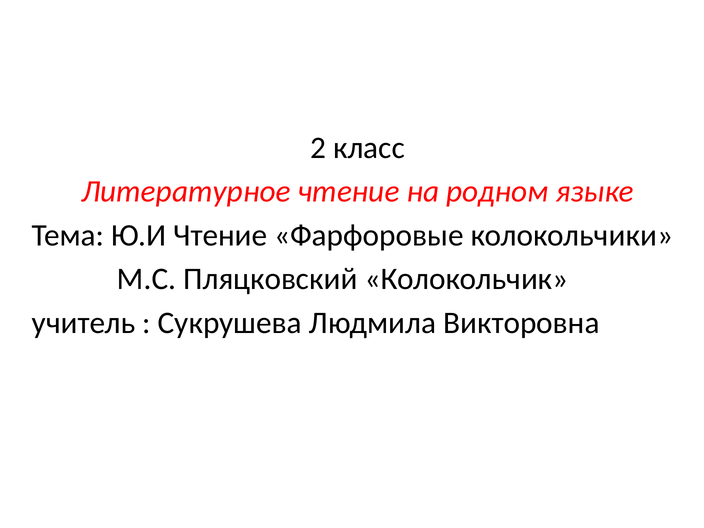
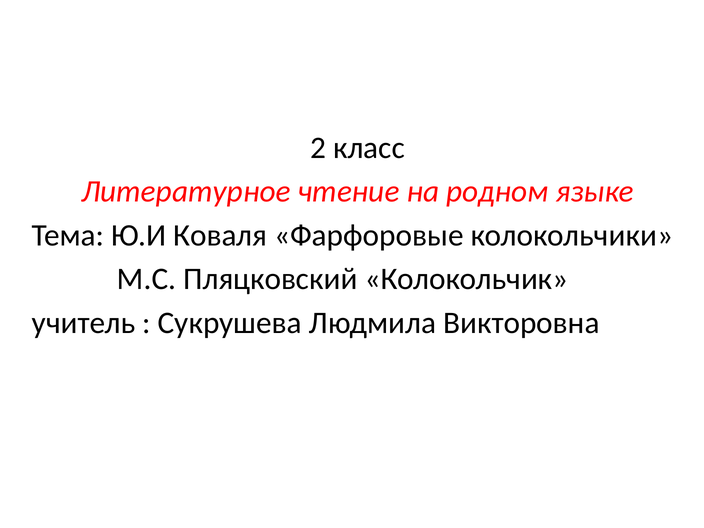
Ю.И Чтение: Чтение -> Коваля (220, 235)
